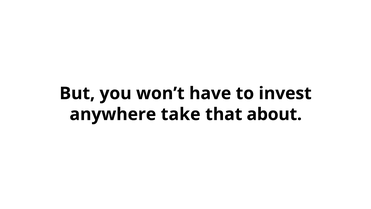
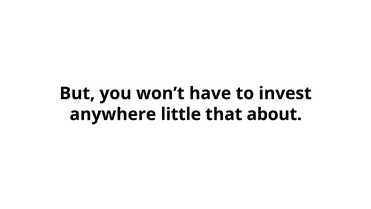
take: take -> little (181, 114)
